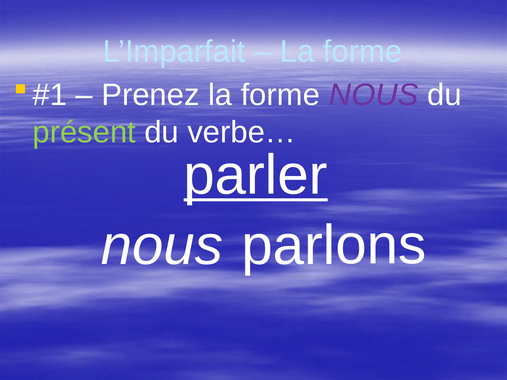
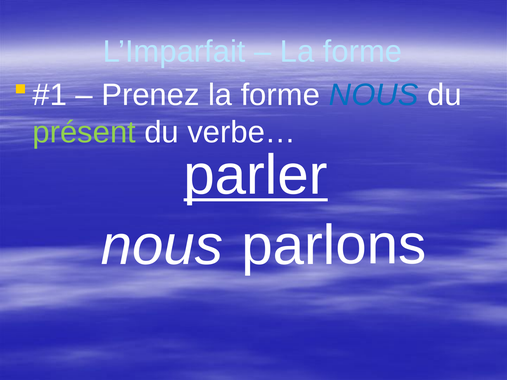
NOUS colour: purple -> blue (374, 95)
